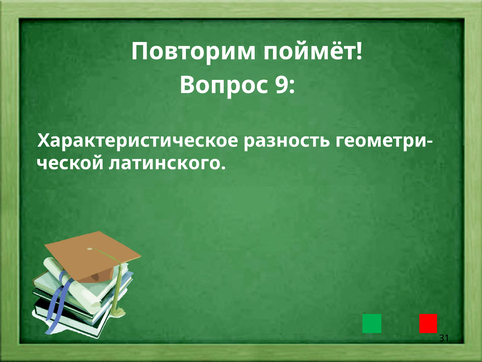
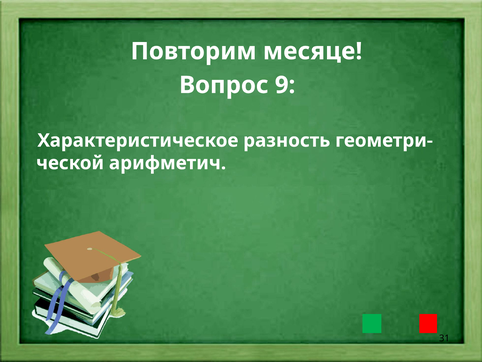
поймёт: поймёт -> месяце (313, 51)
латинского: латинского -> арифметич (168, 163)
